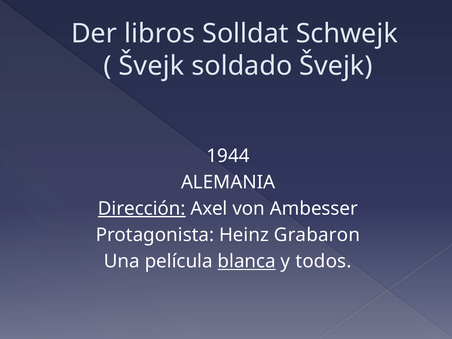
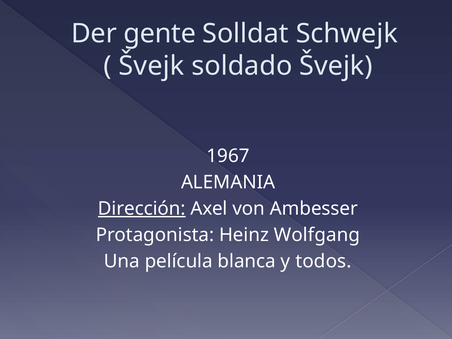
libros: libros -> gente (160, 34)
1944: 1944 -> 1967 (228, 156)
Grabaron: Grabaron -> Wolfgang (317, 235)
blanca underline: present -> none (247, 261)
